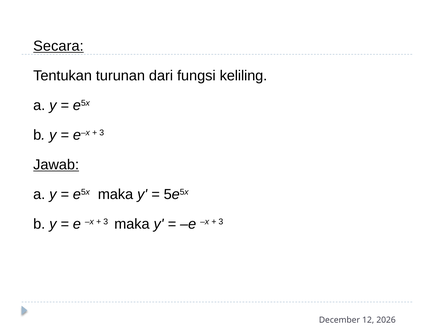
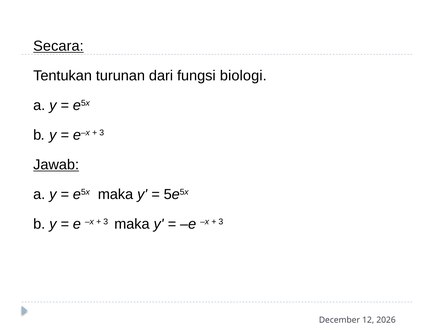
keliling: keliling -> biologi (243, 75)
